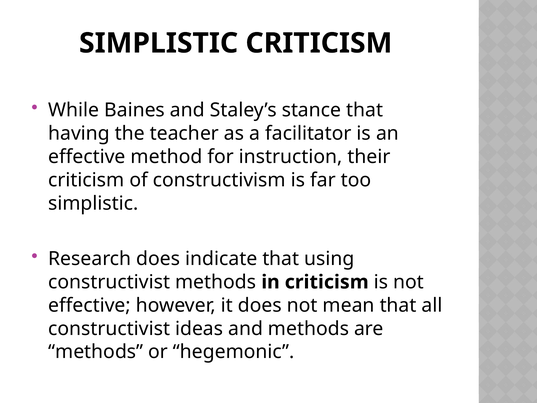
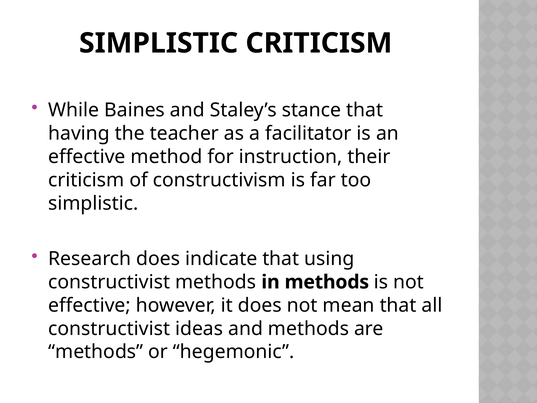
in criticism: criticism -> methods (327, 282)
